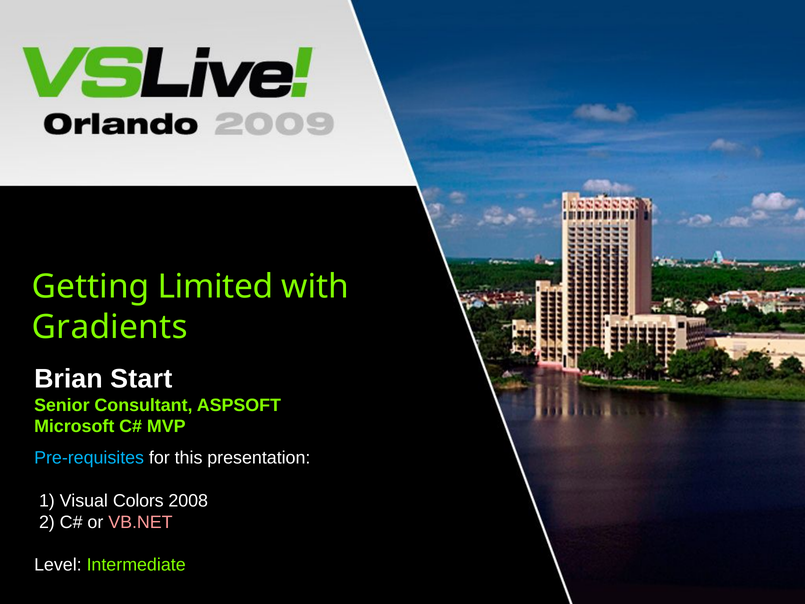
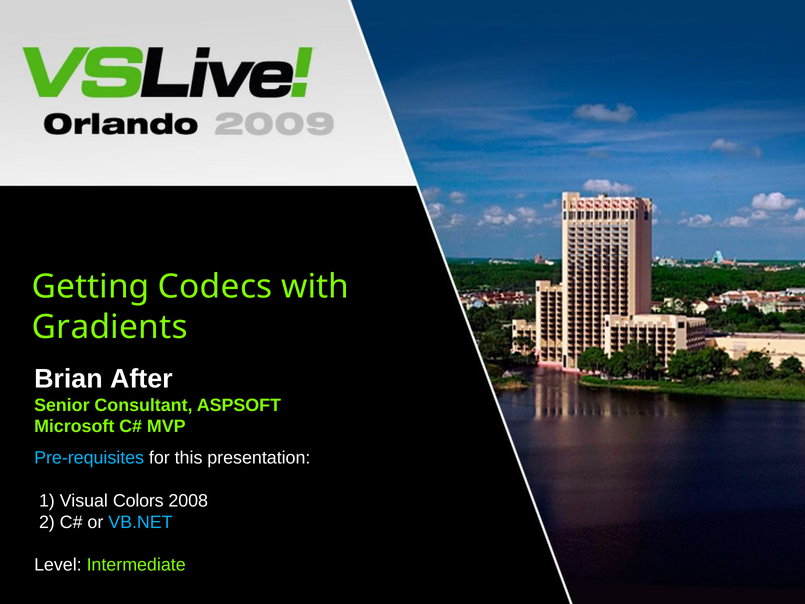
Limited: Limited -> Codecs (215, 287)
Start: Start -> After (141, 379)
VB.NET colour: pink -> light blue (140, 522)
